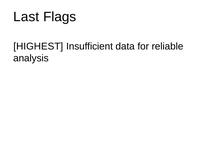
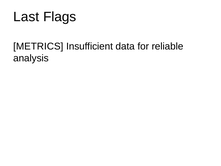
HIGHEST: HIGHEST -> METRICS (38, 46)
